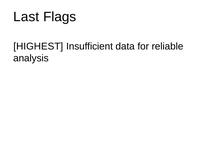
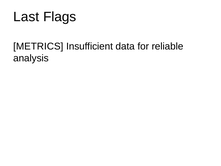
HIGHEST: HIGHEST -> METRICS (38, 46)
